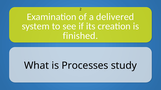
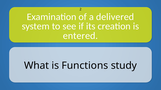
finished: finished -> entered (80, 36)
Processes: Processes -> Functions (85, 66)
